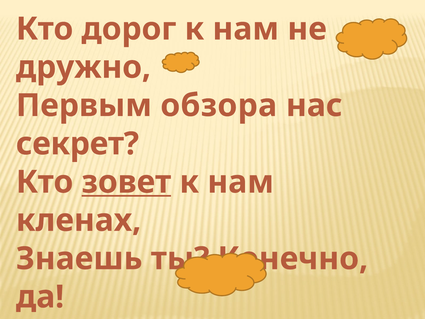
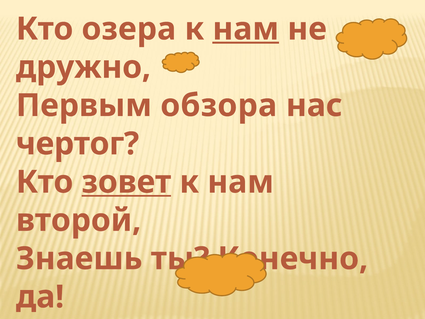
дорог: дорог -> озера (129, 29)
нам underline: none -> present (246, 29)
секрет: секрет -> чертог (77, 144)
кленах: кленах -> второй (79, 220)
